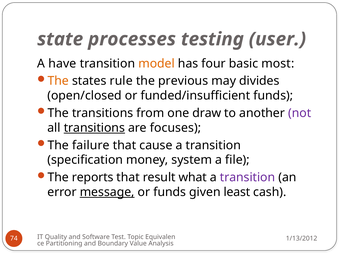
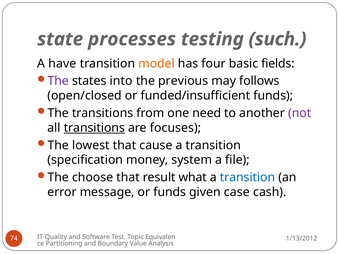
user: user -> such (278, 39)
most: most -> fields (278, 64)
The colour: orange -> purple (58, 81)
rule: rule -> into (121, 81)
divides: divides -> follows (259, 81)
draw: draw -> need (207, 113)
failure: failure -> lowest (91, 145)
reports: reports -> choose (93, 178)
transition colour: purple -> blue (248, 178)
message underline: present -> none (107, 192)
least: least -> case (237, 192)
